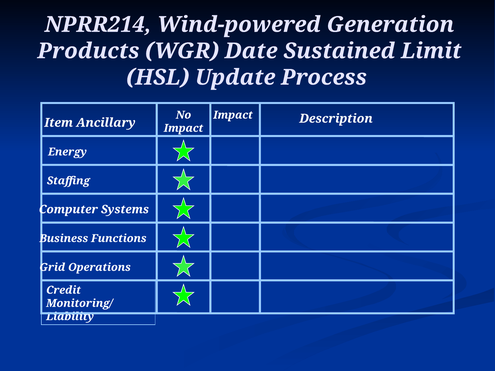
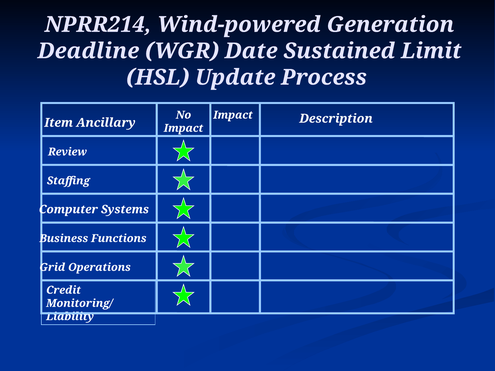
Products: Products -> Deadline (88, 51)
Energy: Energy -> Review (67, 152)
